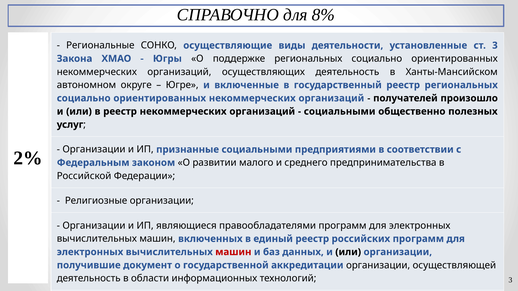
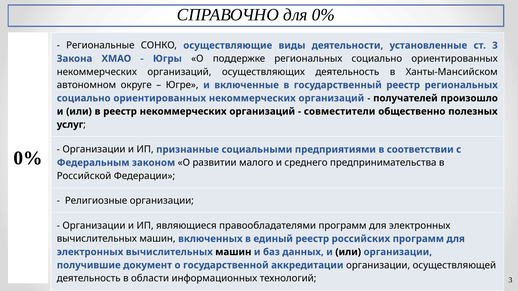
для 8%: 8% -> 0% (323, 15)
социальными: социальными -> совместители (340, 112)
2%: 2% -> 0% (28, 158)
машин colour: red -> black (233, 252)
